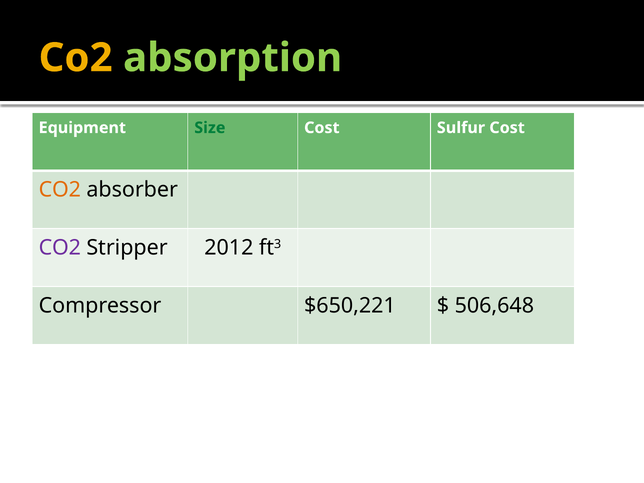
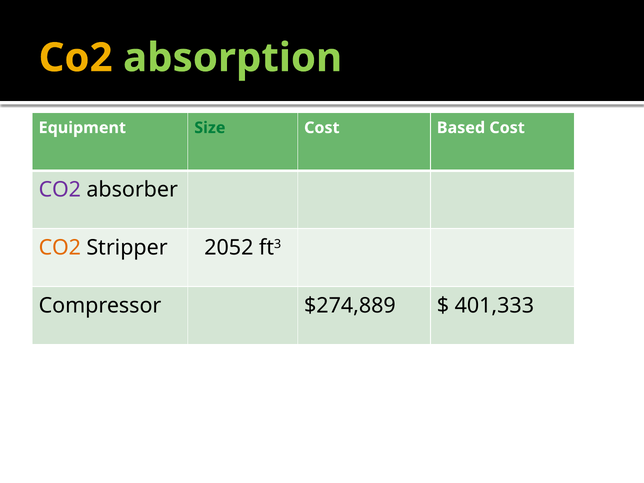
Sulfur: Sulfur -> Based (461, 128)
CO2 colour: orange -> purple (60, 190)
CO2 colour: purple -> orange (60, 248)
2012: 2012 -> 2052 (229, 248)
$650,221: $650,221 -> $274,889 (350, 306)
506,648: 506,648 -> 401,333 (494, 306)
